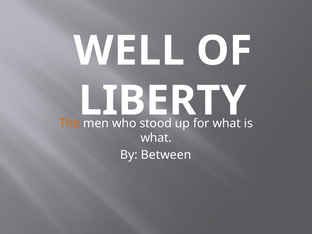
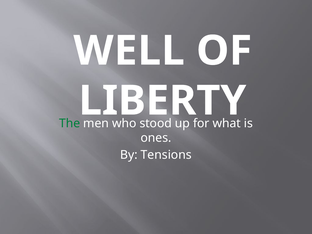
The colour: orange -> green (70, 123)
what: what -> ones (156, 138)
Between: Between -> Tensions (166, 155)
